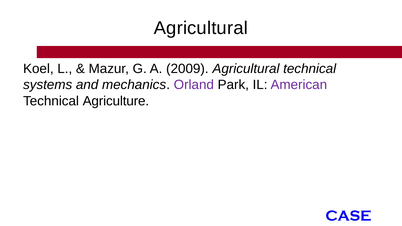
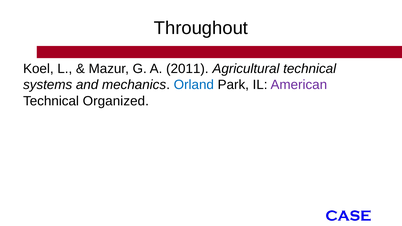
Agricultural: Agricultural -> Throughout (201, 28)
2009: 2009 -> 2011 (187, 69)
Orland colour: purple -> blue (194, 85)
Agriculture: Agriculture -> Organized (116, 101)
